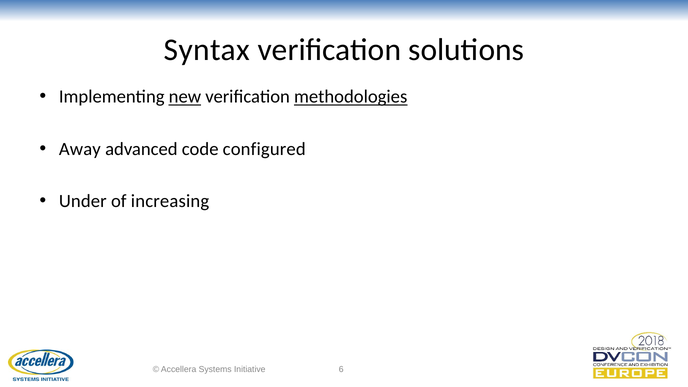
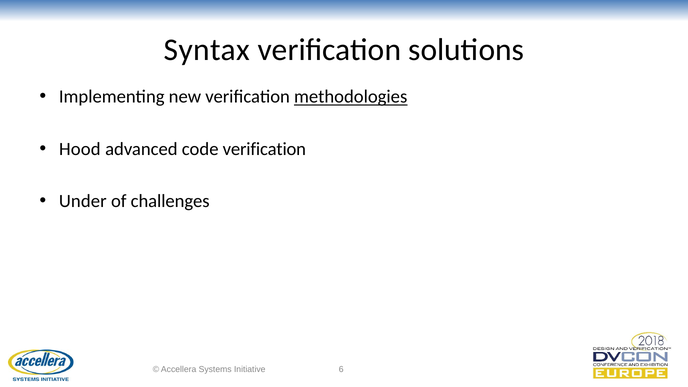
new underline: present -> none (185, 97)
Away: Away -> Hood (80, 149)
code configured: configured -> verification (264, 149)
increasing: increasing -> challenges (170, 201)
